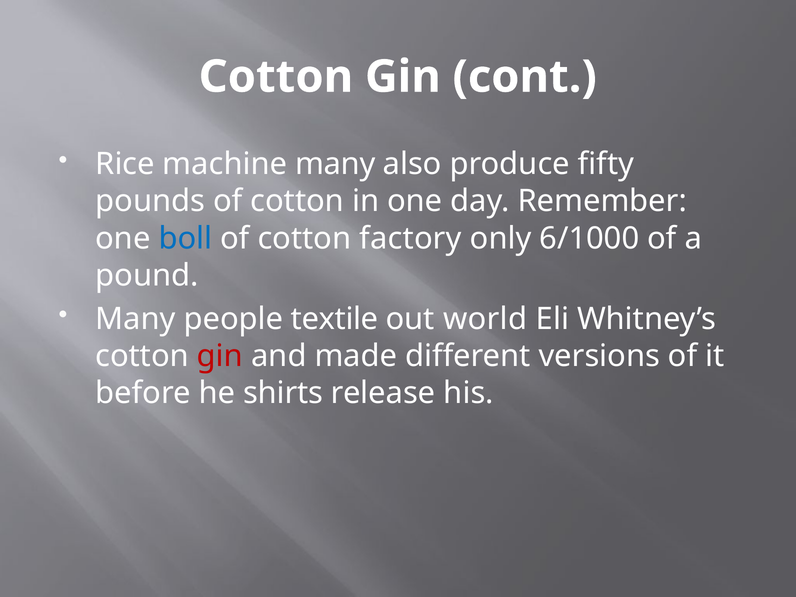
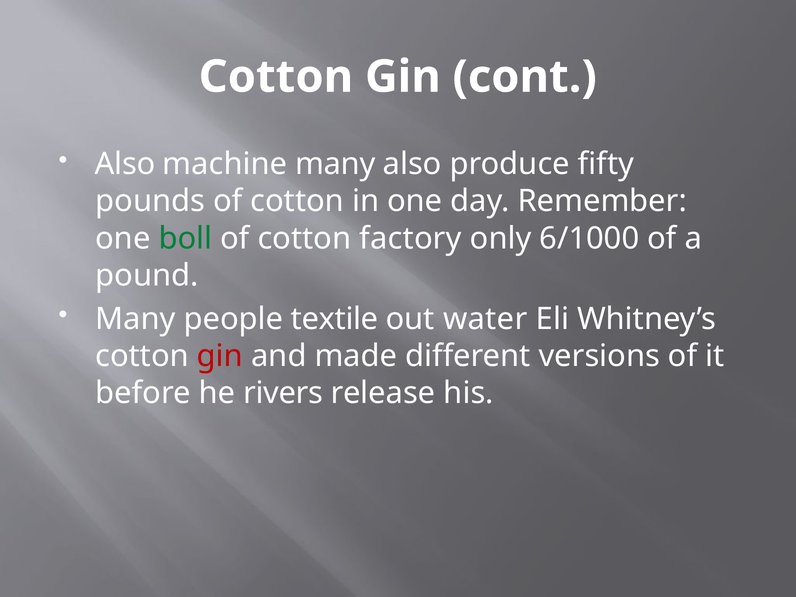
Rice: Rice -> Also (125, 164)
boll colour: blue -> green (185, 238)
world: world -> water (485, 319)
shirts: shirts -> rivers (283, 393)
